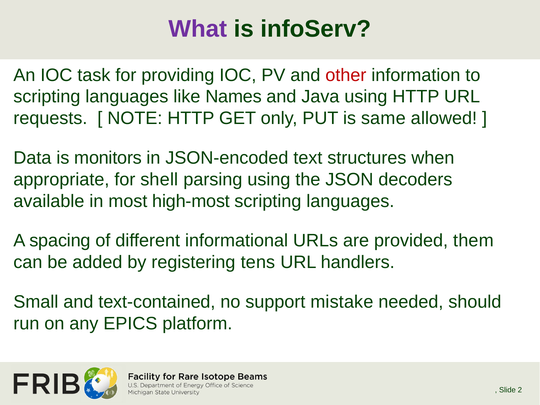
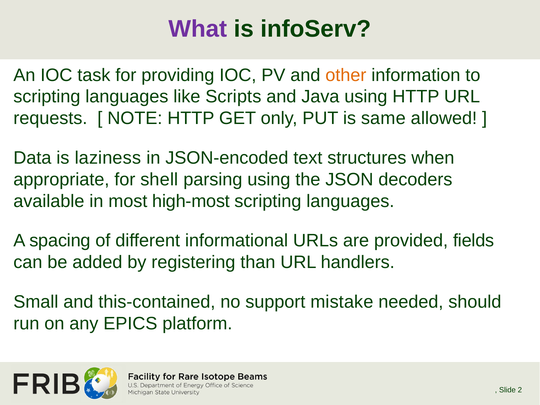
other colour: red -> orange (346, 75)
Names: Names -> Scripts (233, 97)
monitors: monitors -> laziness (108, 158)
them: them -> fields (474, 241)
tens: tens -> than (258, 262)
text-contained: text-contained -> this-contained (157, 302)
